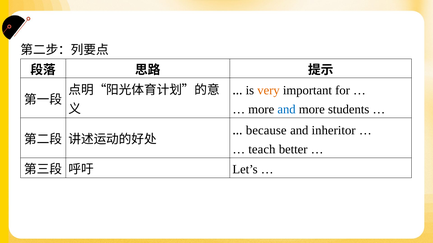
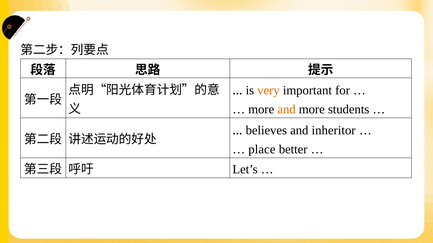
and colour: blue -> orange (287, 110)
because: because -> believes (266, 131)
teach: teach -> place (262, 150)
